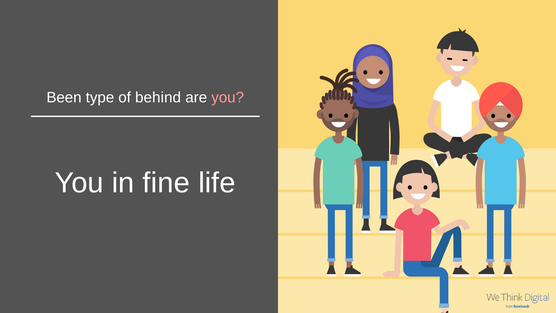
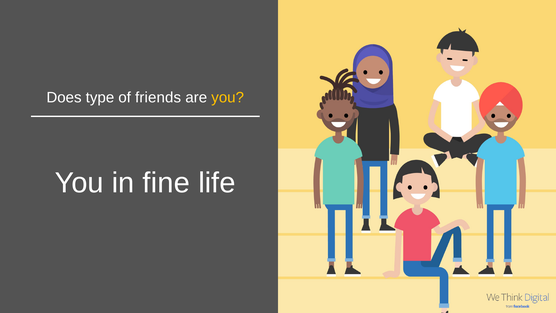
Been: Been -> Does (64, 97)
behind: behind -> friends (158, 97)
you colour: pink -> yellow (228, 97)
